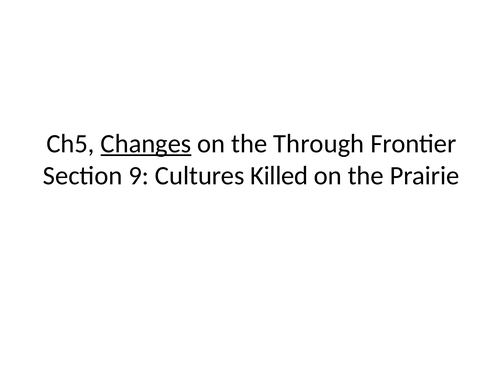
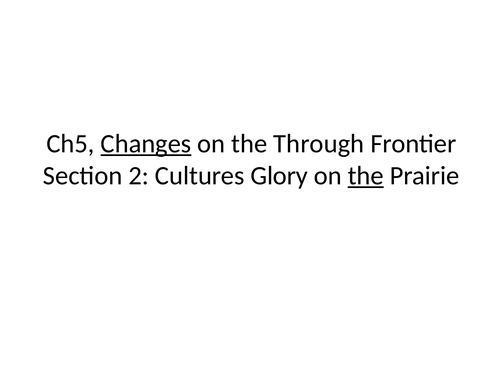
9: 9 -> 2 (139, 175)
Killed: Killed -> Glory (279, 175)
the underline: none -> present (366, 175)
